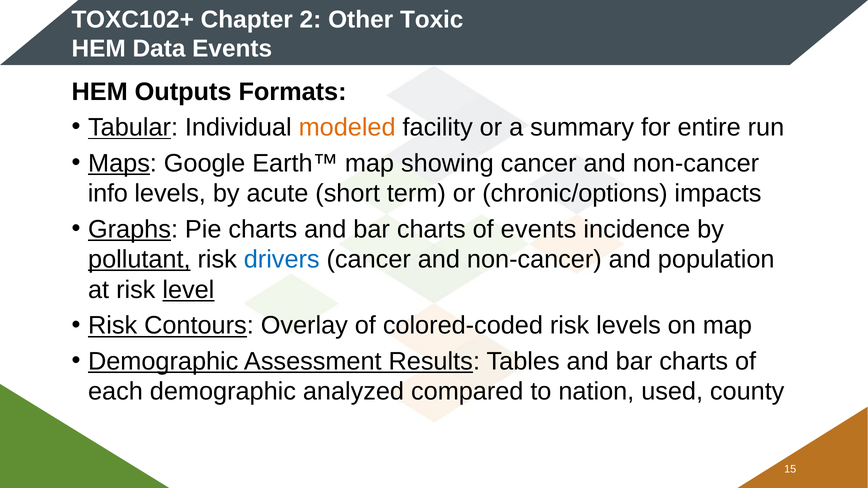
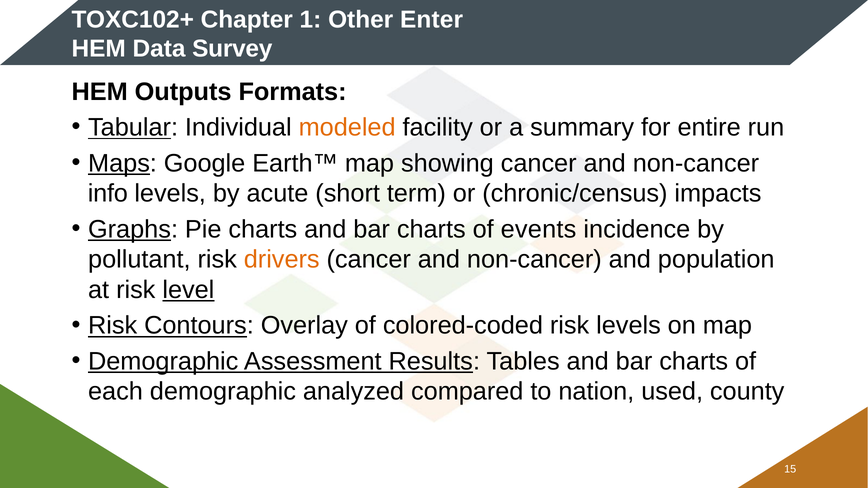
2: 2 -> 1 (310, 20)
Toxic: Toxic -> Enter (432, 20)
Data Events: Events -> Survey (232, 49)
chronic/options: chronic/options -> chronic/census (575, 194)
pollutant underline: present -> none (139, 260)
drivers colour: blue -> orange (282, 260)
